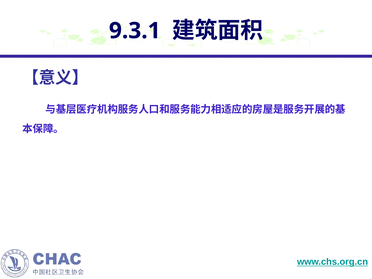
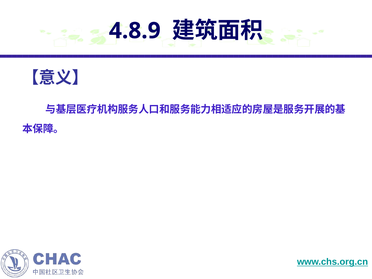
9.3.1: 9.3.1 -> 4.8.9 (135, 31)
